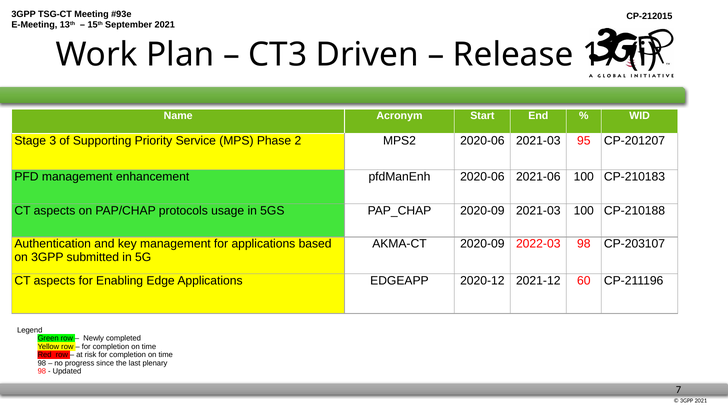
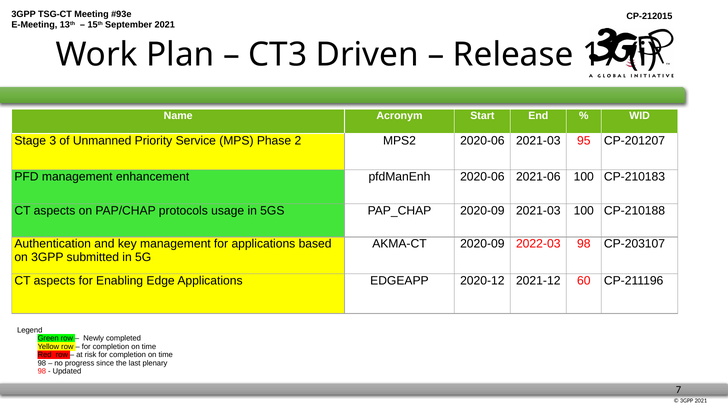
Supporting: Supporting -> Unmanned (102, 140)
